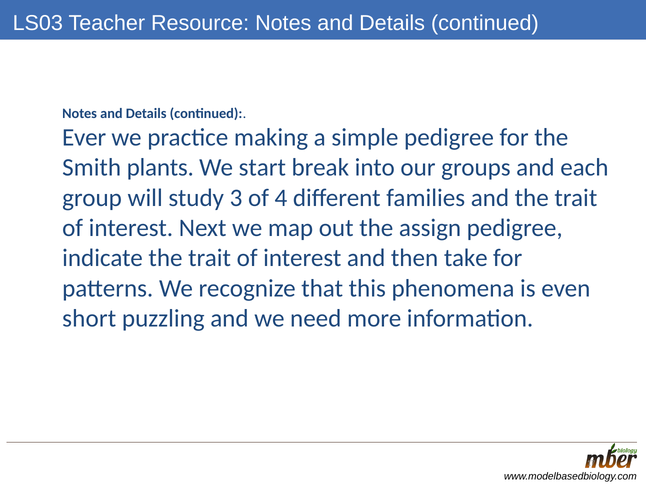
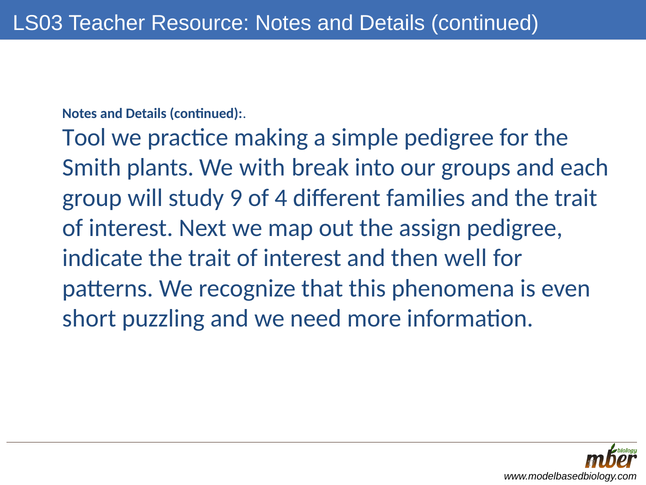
Ever: Ever -> Tool (84, 137)
start: start -> with (262, 167)
3: 3 -> 9 (236, 198)
take: take -> well (466, 258)
